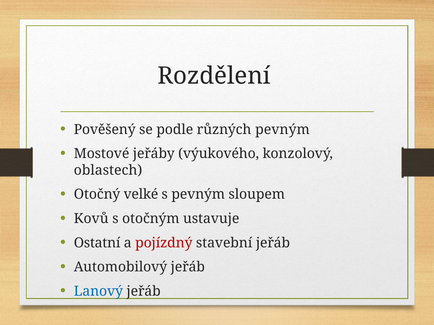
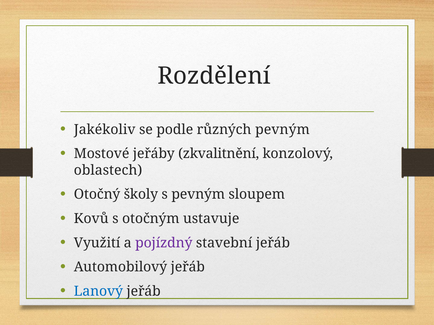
Pověšený: Pověšený -> Jakékoliv (105, 130)
výukového: výukového -> zkvalitnění (219, 154)
velké: velké -> školy (141, 195)
Ostatní: Ostatní -> Využití (97, 243)
pojízdný colour: red -> purple (164, 243)
